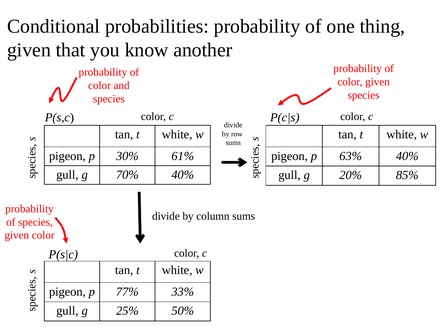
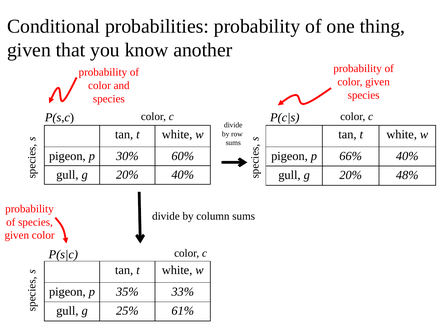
61%: 61% -> 60% (183, 156)
63%: 63% -> 66% (351, 156)
70%: 70% -> 20% (127, 175)
85%: 85% -> 48% (407, 175)
77%: 77% -> 35% (127, 292)
50%: 50% -> 61% (183, 311)
